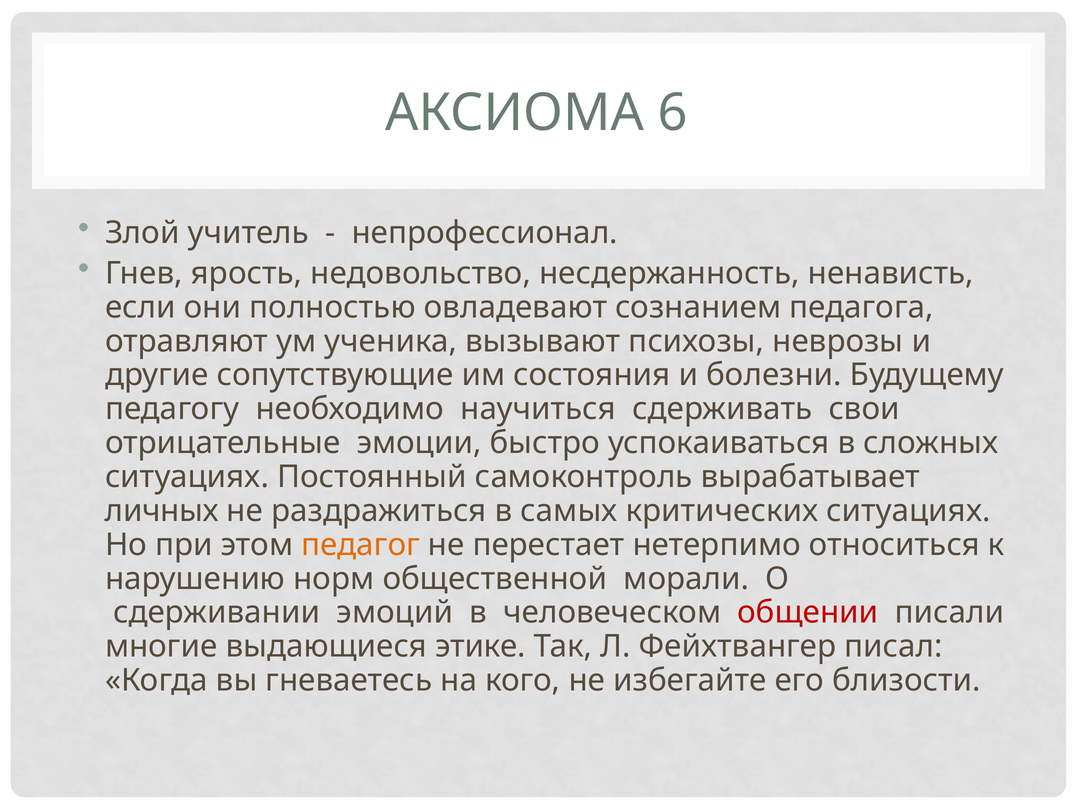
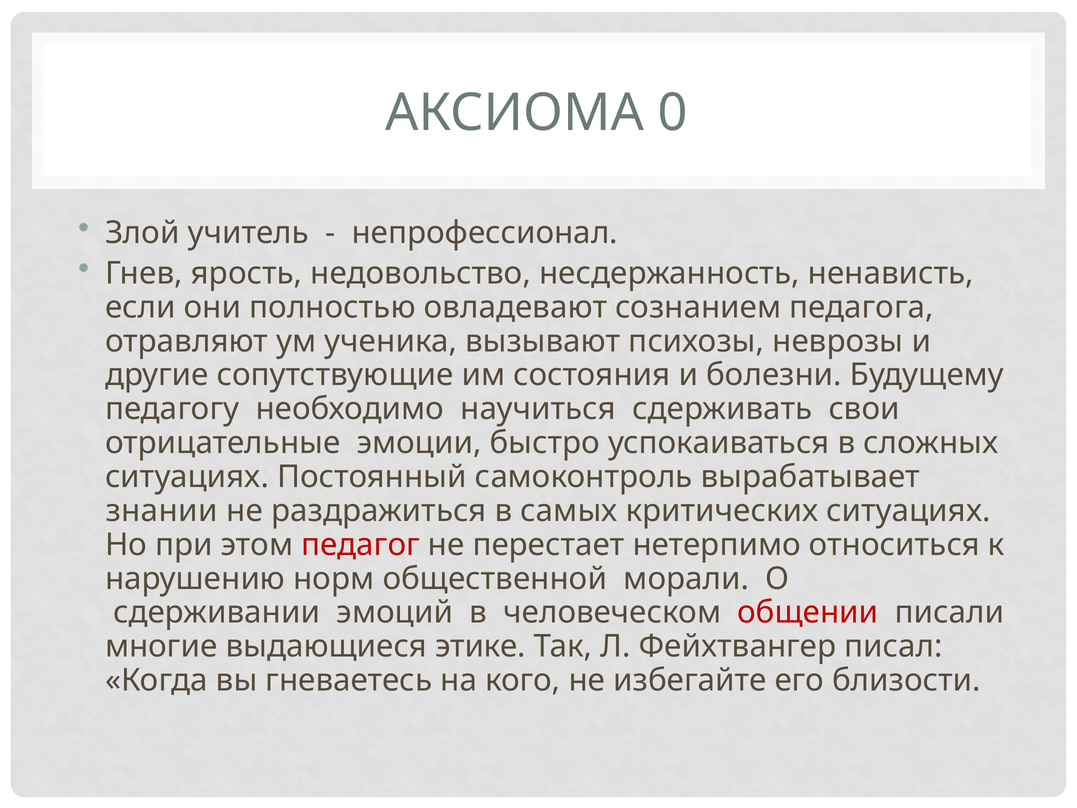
6: 6 -> 0 (673, 113)
личных: личных -> знании (162, 511)
педагог colour: orange -> red (361, 545)
